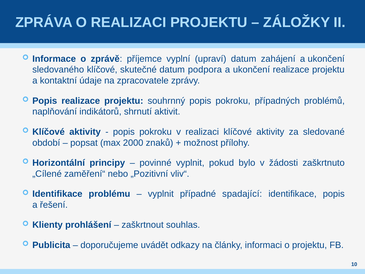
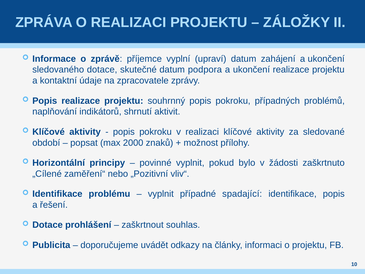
sledovaného klíčové: klíčové -> dotace (102, 70)
Klienty: Klienty -> Dotace (48, 225)
